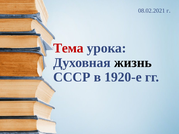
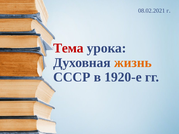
жизнь colour: black -> orange (133, 63)
